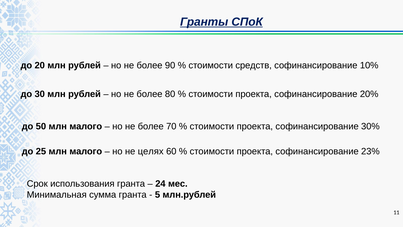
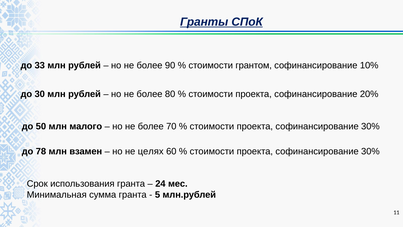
20: 20 -> 33 (40, 65)
средств: средств -> грантом (254, 65)
25: 25 -> 78 (41, 151)
малого: малого -> взамен (86, 151)
23%: 23% -> 30% (370, 151)
